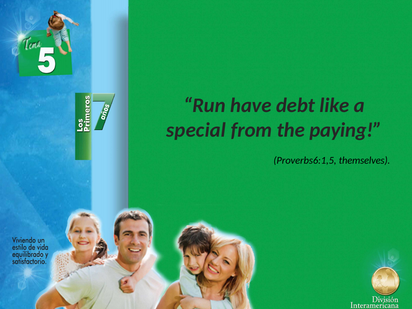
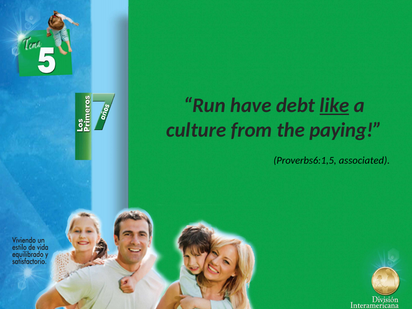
like underline: none -> present (334, 105)
special: special -> culture (196, 130)
themselves: themselves -> associated (364, 160)
